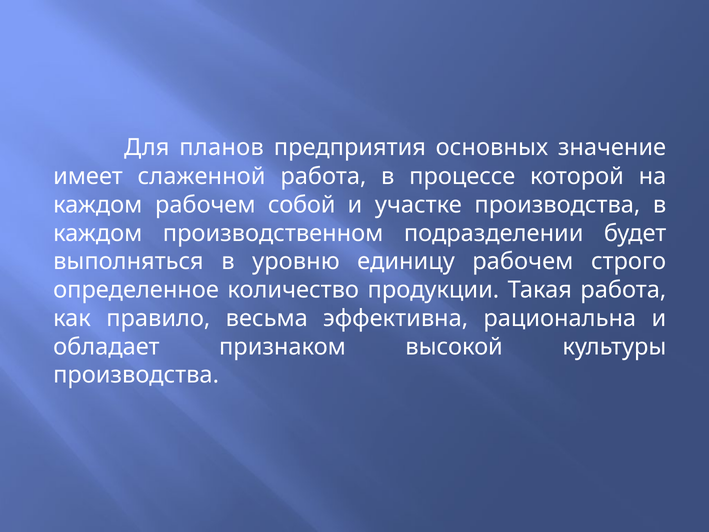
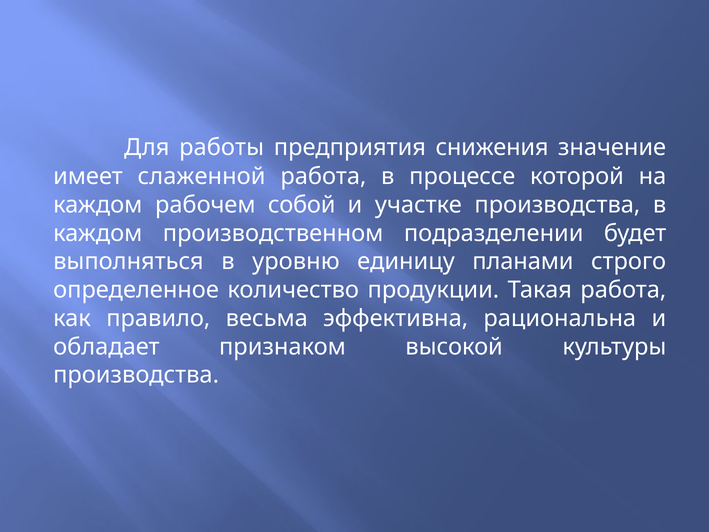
планов: планов -> работы (222, 147)
основных: основных -> снижения (492, 147)
единицу рабочем: рабочем -> планами (523, 262)
